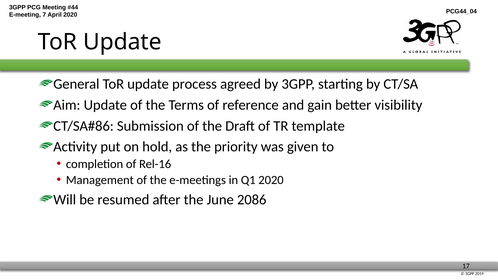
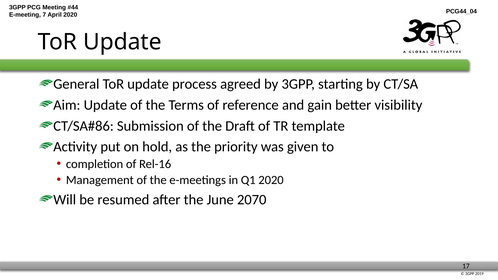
2086: 2086 -> 2070 (252, 200)
